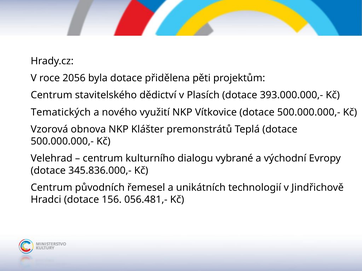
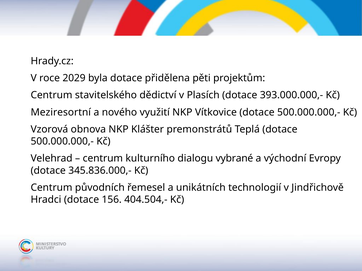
2056: 2056 -> 2029 (74, 78)
Tematických: Tematických -> Meziresortní (61, 112)
056.481,-: 056.481,- -> 404.504,- (146, 200)
